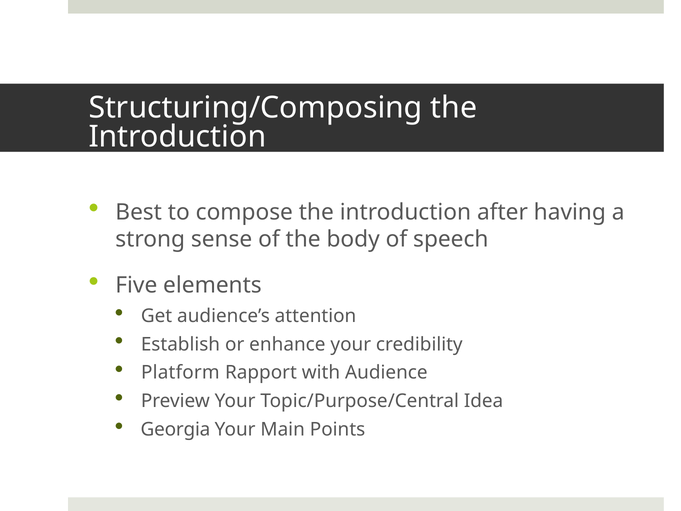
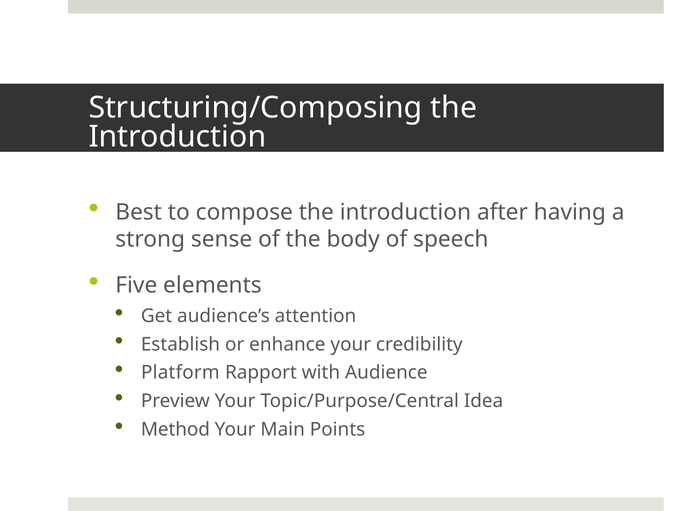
Georgia: Georgia -> Method (175, 429)
